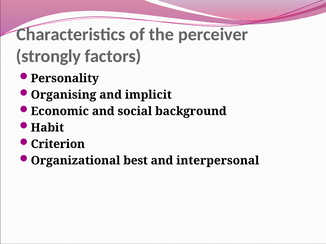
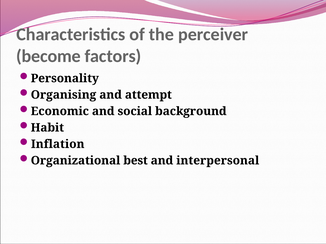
strongly: strongly -> become (48, 56)
implicit: implicit -> attempt (148, 95)
Criterion: Criterion -> Inflation (58, 144)
